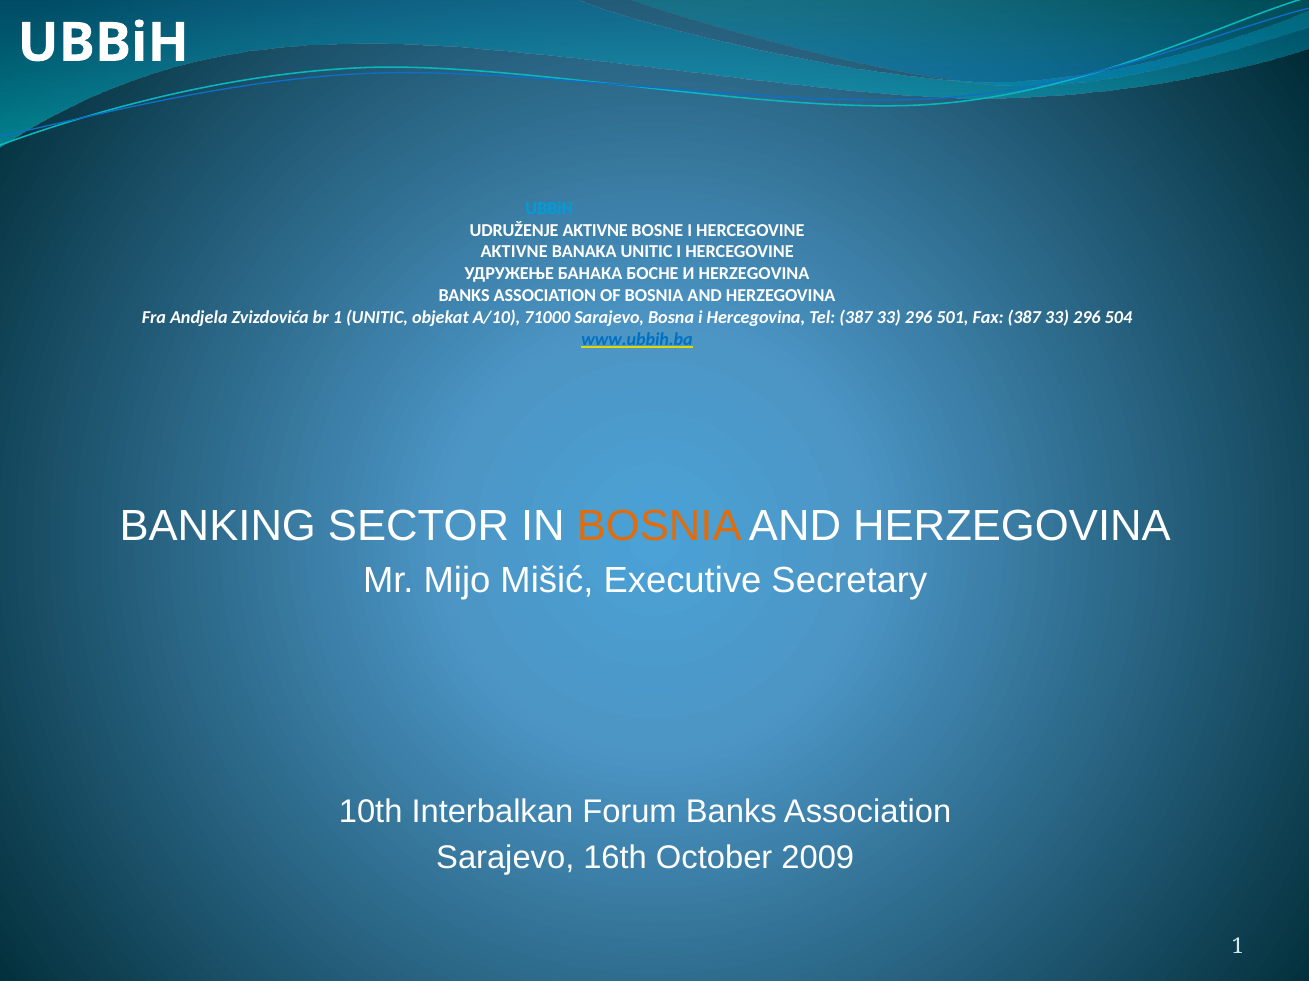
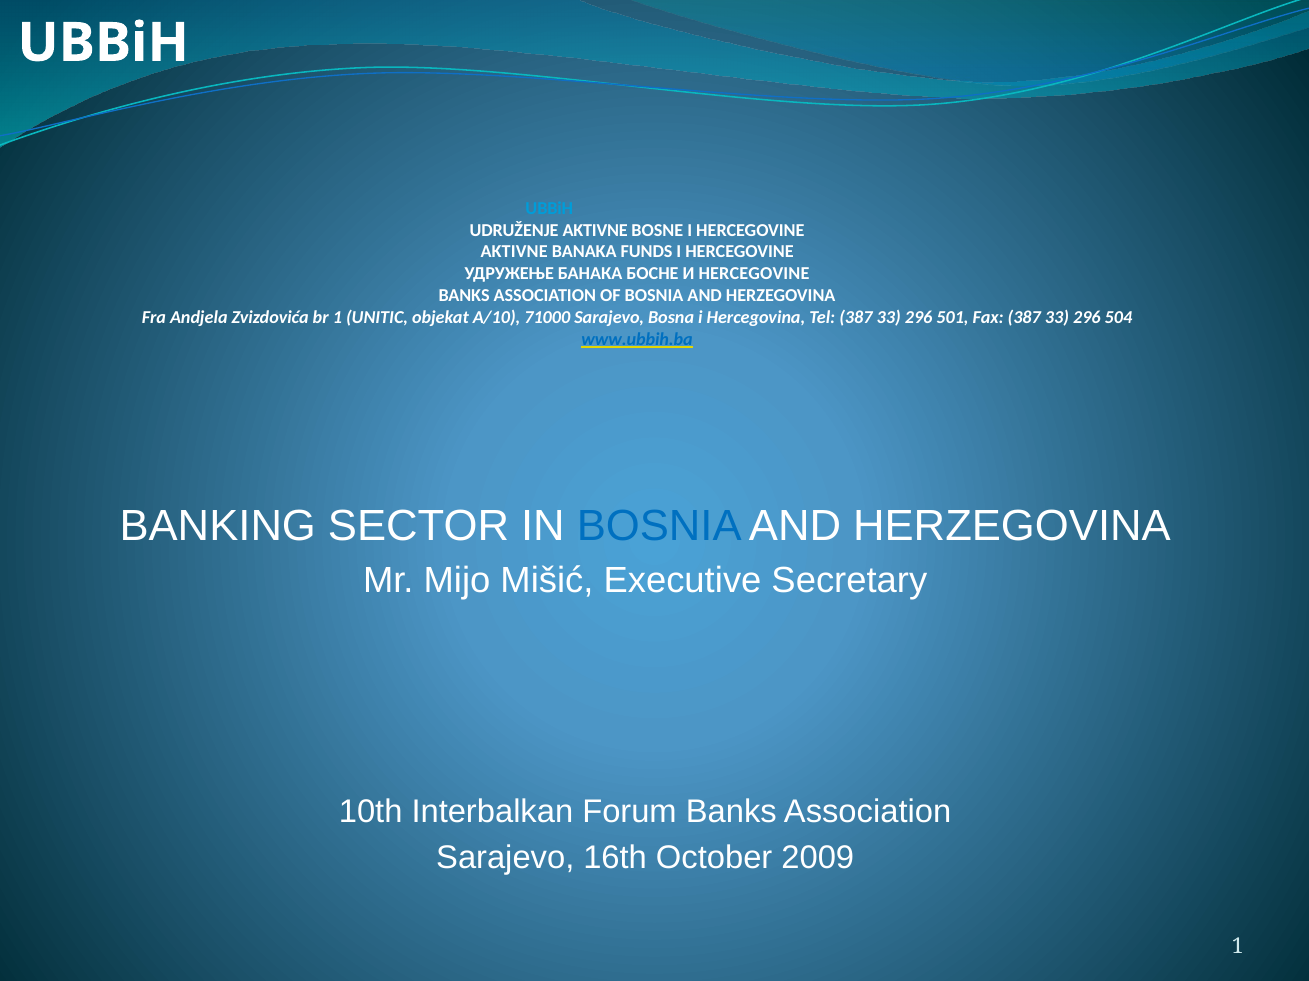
BANAKA UNITIC: UNITIC -> FUNDS (647, 252)
И HERZEGOVINA: HERZEGOVINA -> HERCEGOVINE (754, 274)
BOSNIA colour: orange -> blue (659, 526)
